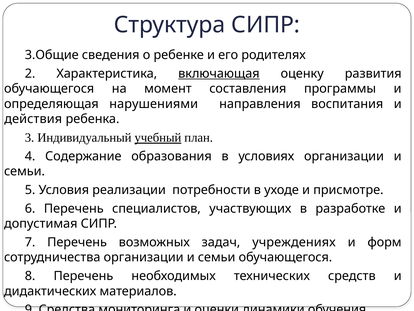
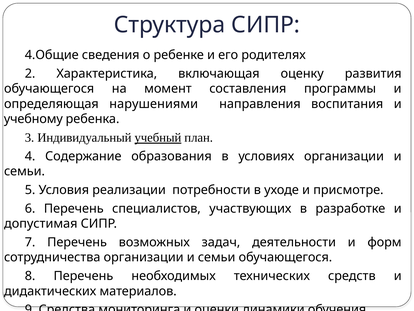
3.Общие: 3.Общие -> 4.Общие (52, 55)
включающая underline: present -> none (219, 73)
действия: действия -> учебному (33, 119)
учреждениях: учреждениях -> деятельности (294, 242)
